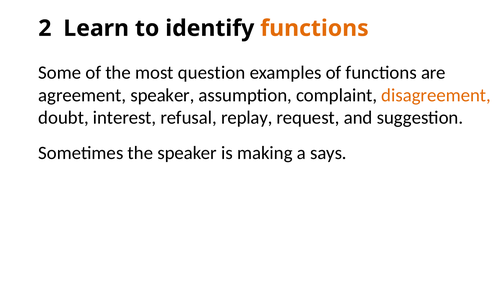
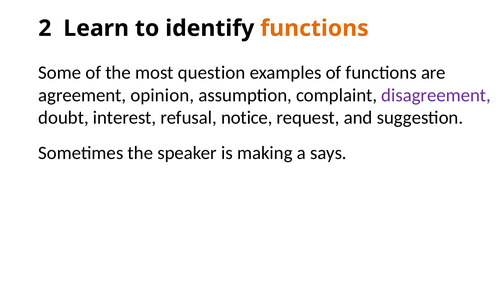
agreement speaker: speaker -> opinion (162, 95)
disagreement colour: orange -> purple (436, 95)
replay: replay -> notice (247, 118)
